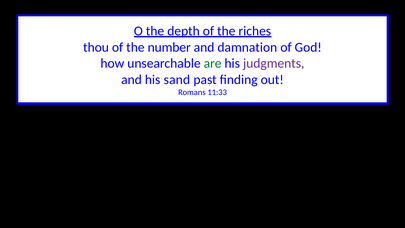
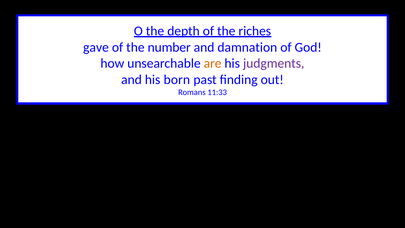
thou: thou -> gave (96, 47)
are colour: green -> orange (213, 63)
sand: sand -> born (177, 80)
